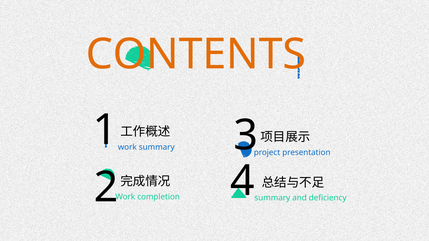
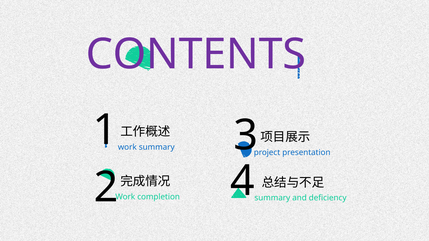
CONTENTS colour: orange -> purple (196, 55)
